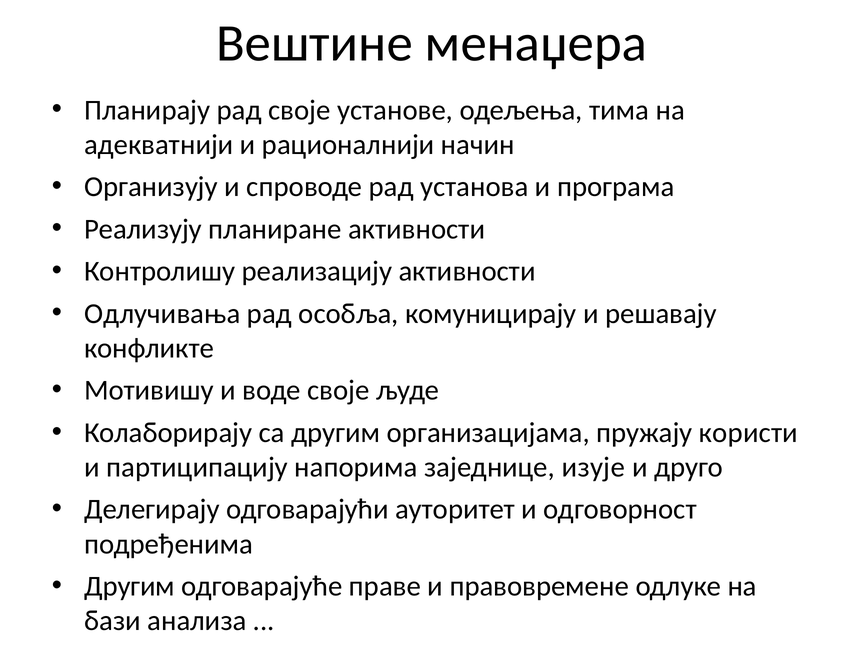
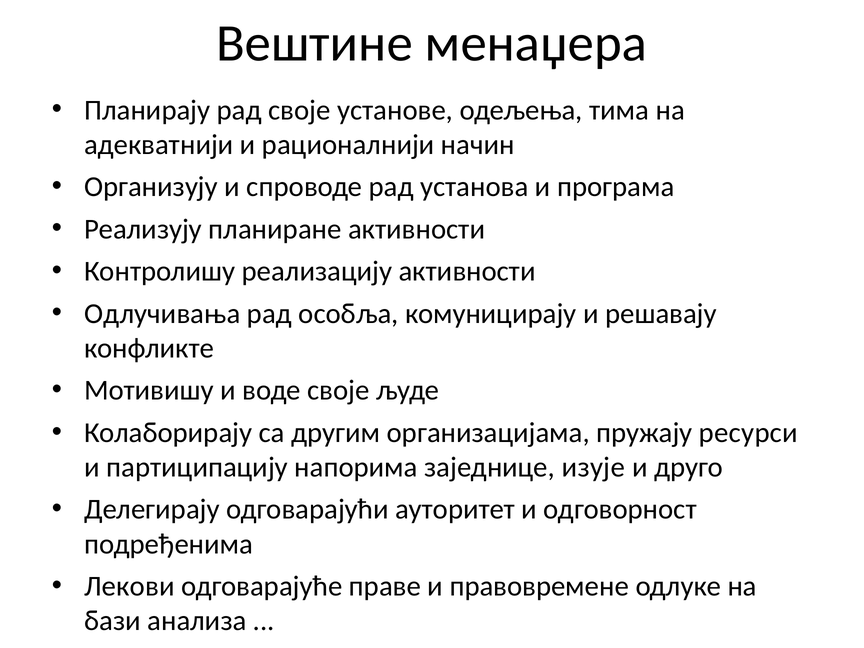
користи: користи -> ресурси (748, 433)
Другим: Другим -> Лекови (129, 586)
